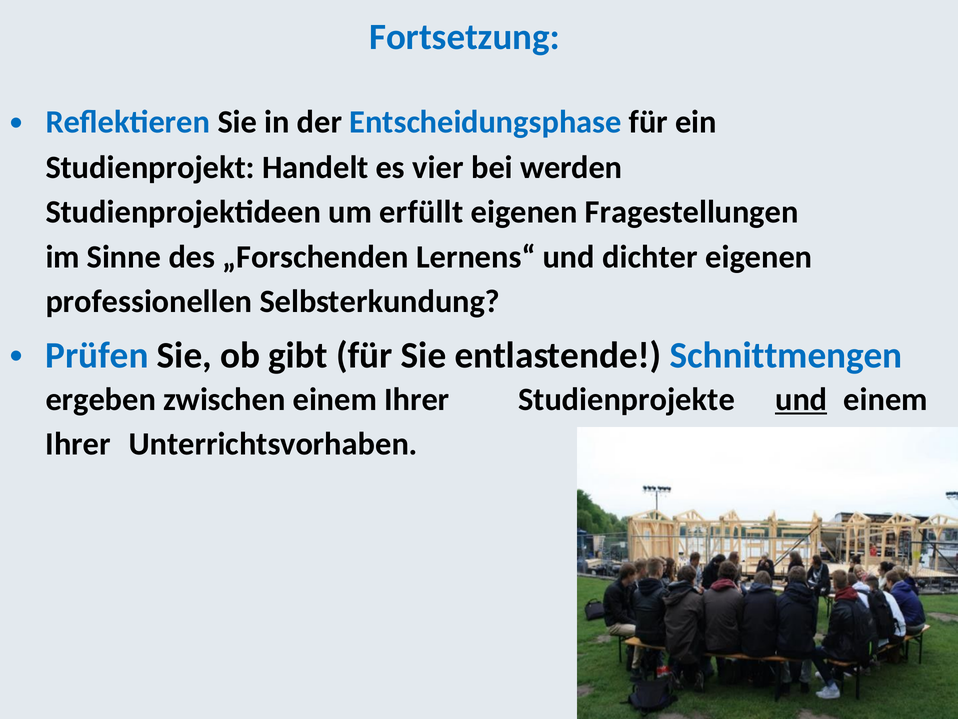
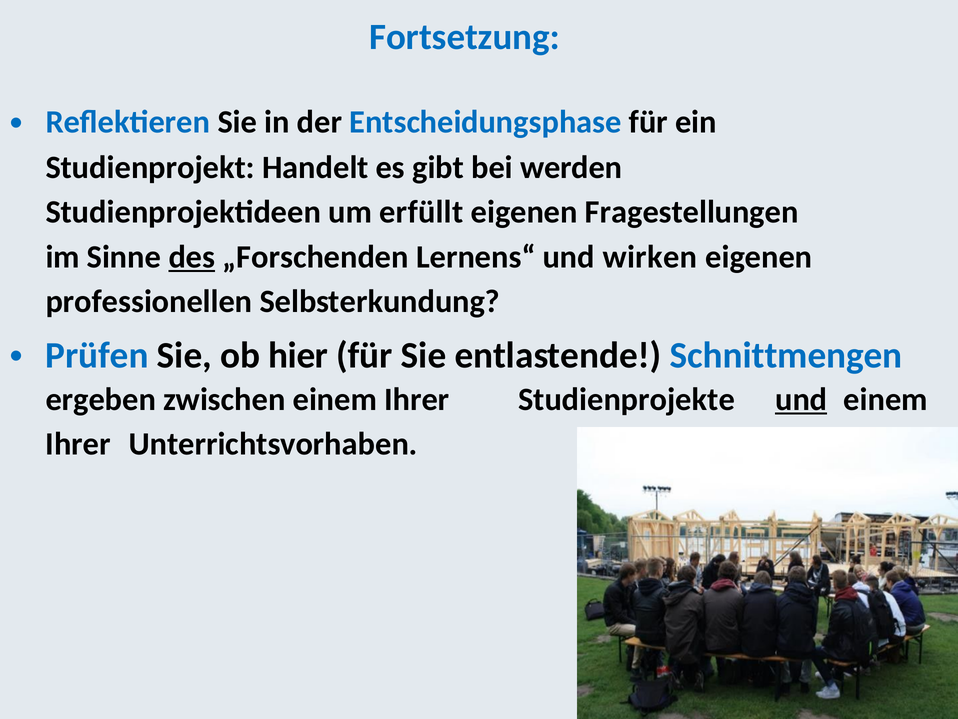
vier: vier -> gibt (438, 167)
des underline: none -> present (192, 257)
dichter: dichter -> wirken (650, 257)
gibt: gibt -> hier (298, 355)
